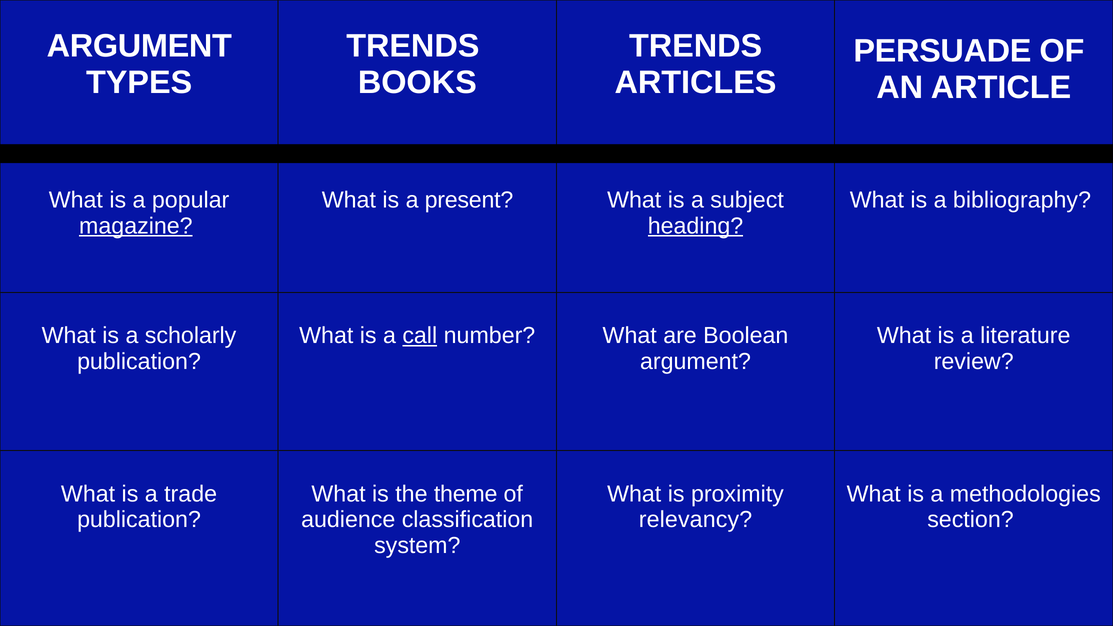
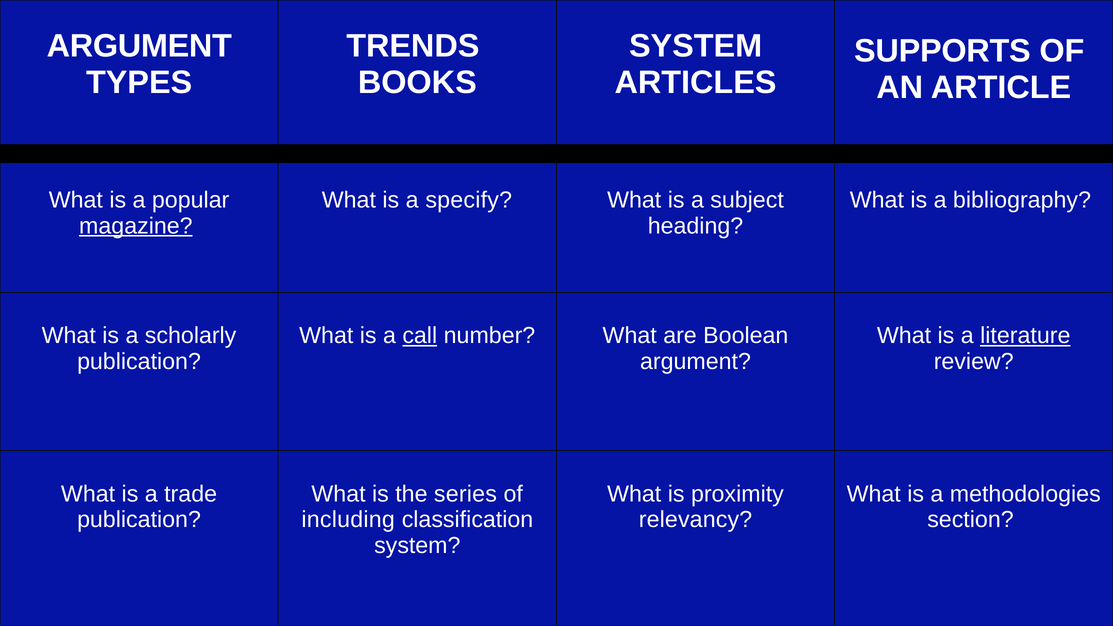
TRENDS: TRENDS -> SYSTEM (696, 46)
PERSUADE: PERSUADE -> SUPPORTS (942, 51)
present: present -> specify (469, 200)
heading underline: present -> none (695, 226)
literature underline: none -> present (1025, 336)
theme: theme -> series (465, 494)
audience: audience -> including (348, 520)
